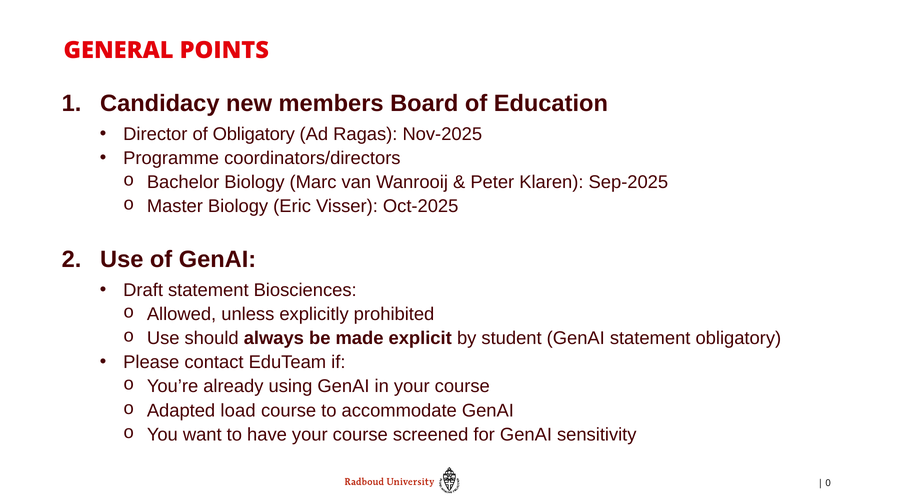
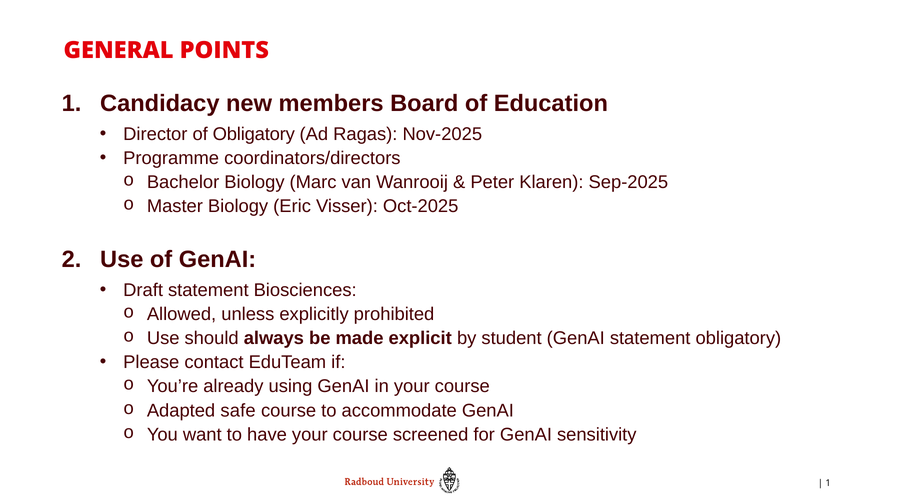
load: load -> safe (238, 411)
0: 0 -> 1 (828, 484)
